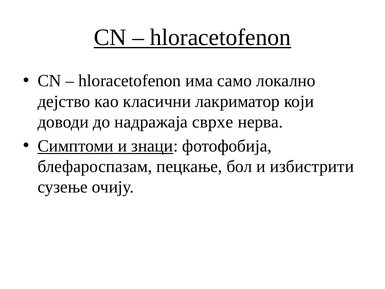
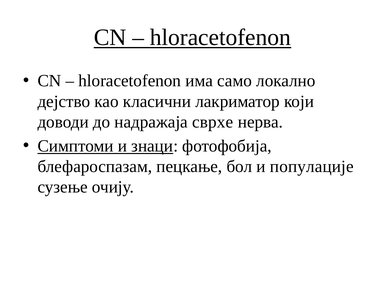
избистрити: избистрити -> популације (312, 166)
